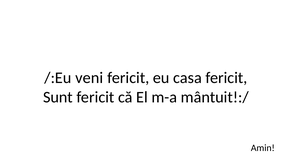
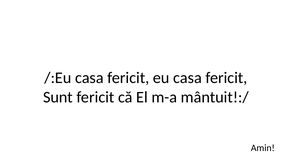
/:Eu veni: veni -> casa (89, 78)
